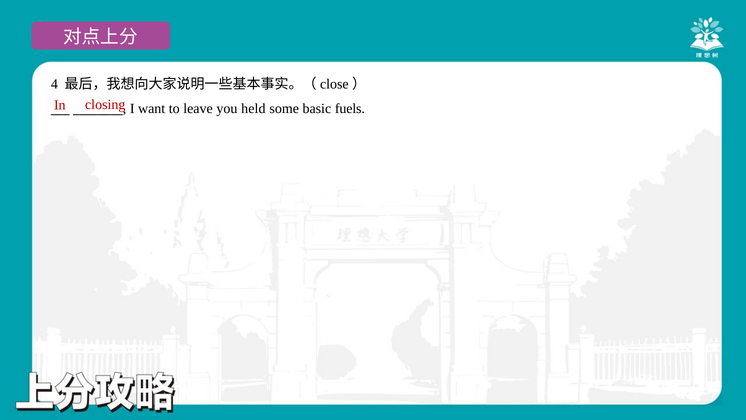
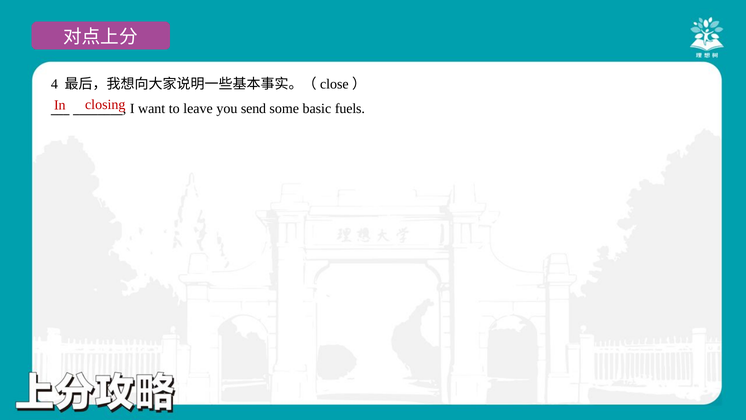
held: held -> send (254, 108)
